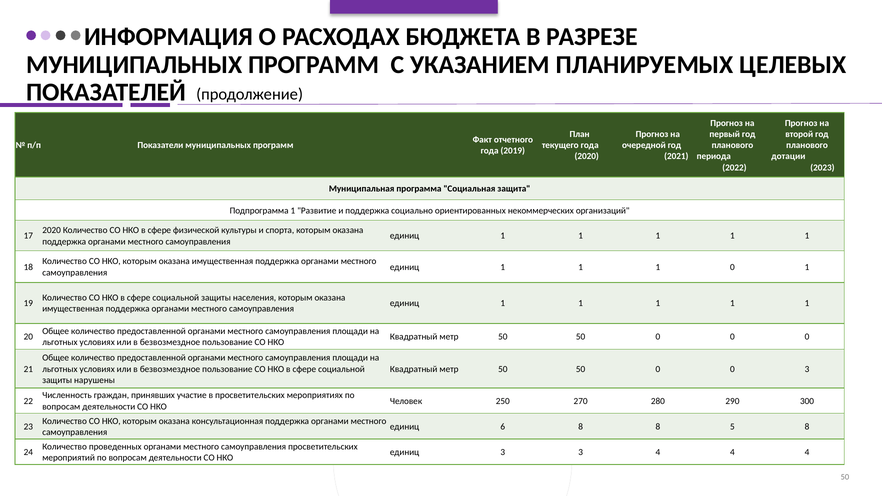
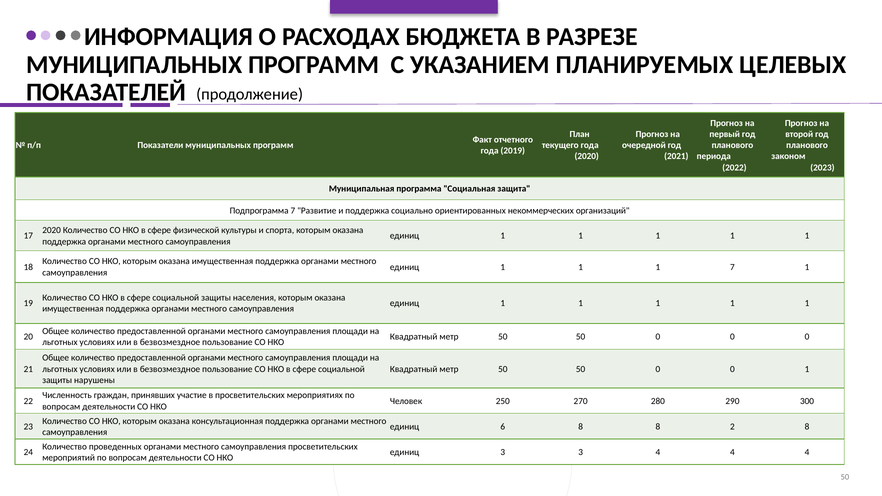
дотации: дотации -> законом (788, 156)
Подпрограмма 1: 1 -> 7 (293, 211)
1 0: 0 -> 7 (732, 267)
0 3: 3 -> 1 (807, 369)
5: 5 -> 2 (732, 427)
